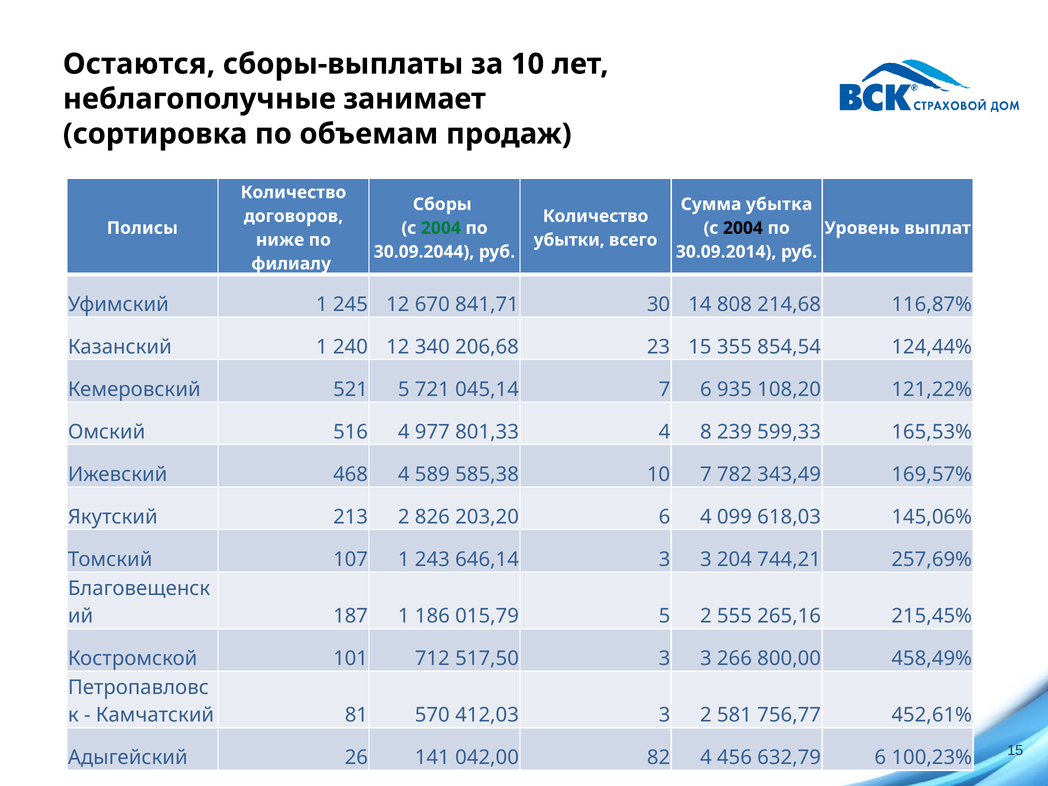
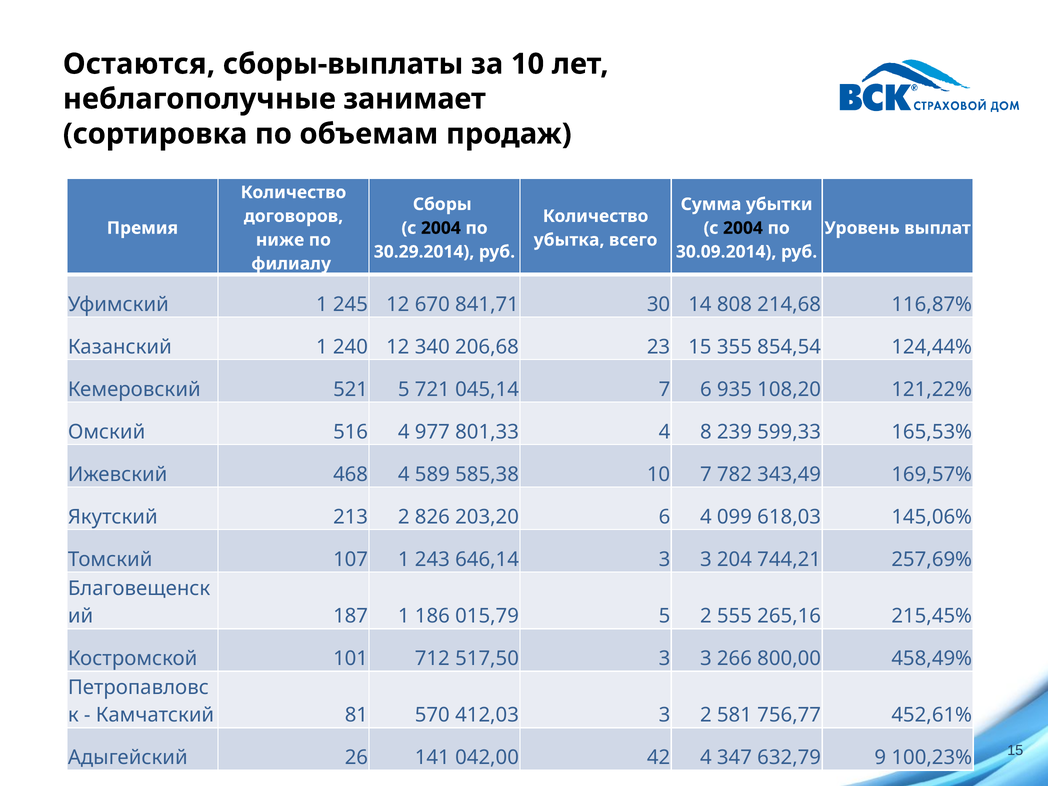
убытка: убытка -> убытки (779, 204)
Полисы: Полисы -> Премия (142, 228)
2004 colour: green -> black (441, 228)
убытки: убытки -> убытка (569, 240)
30.09.2044: 30.09.2044 -> 30.29.2014 (424, 252)
82: 82 -> 42 (659, 758)
456: 456 -> 347 (734, 758)
632,79 6: 6 -> 9 (880, 758)
